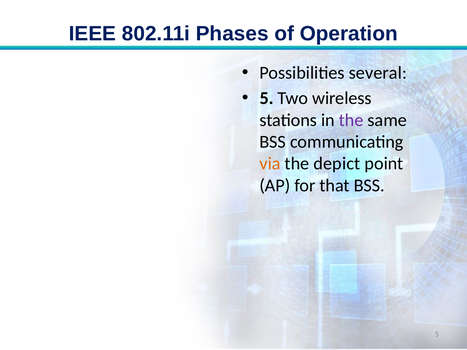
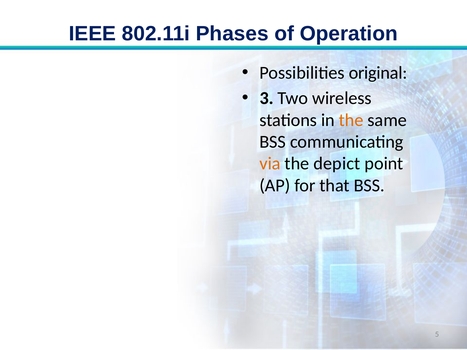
several: several -> original (378, 73)
5: 5 -> 3 (267, 98)
the colour: purple -> orange (351, 120)
